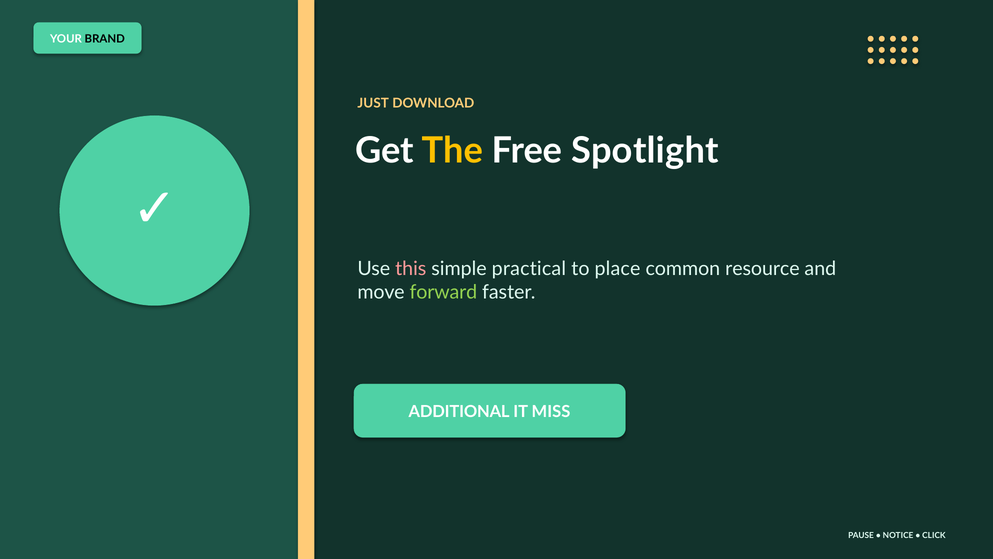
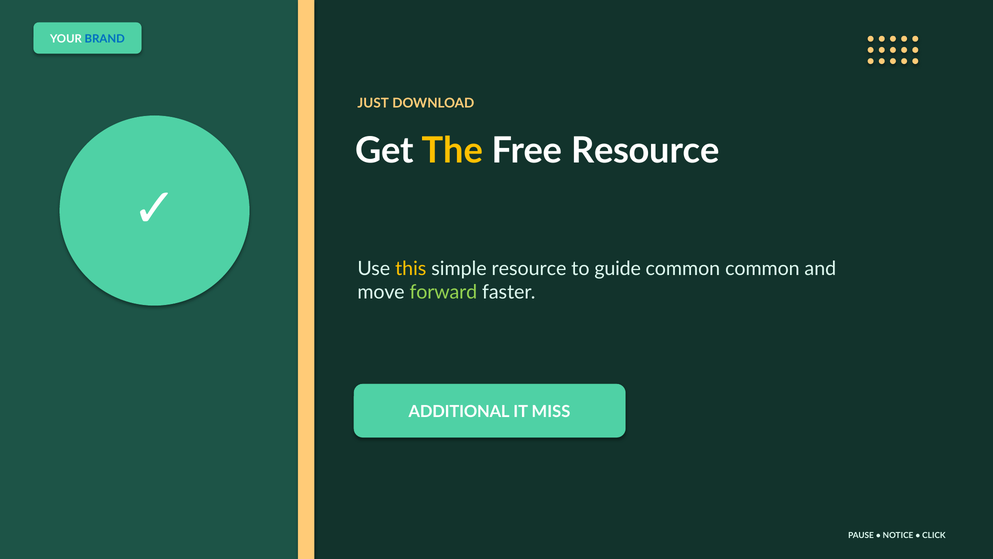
BRAND colour: black -> blue (105, 39)
Free Spotlight: Spotlight -> Resource (645, 151)
this colour: pink -> yellow (411, 269)
simple practical: practical -> resource (529, 269)
place: place -> guide (618, 269)
common resource: resource -> common (762, 269)
